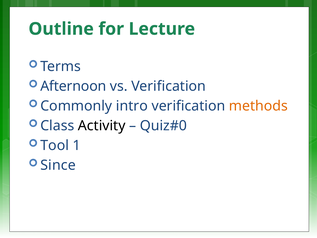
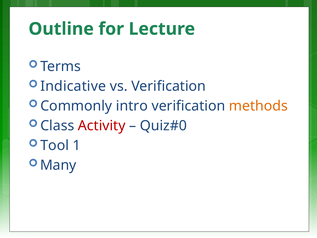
Afternoon: Afternoon -> Indicative (73, 86)
Activity colour: black -> red (102, 126)
Since: Since -> Many (58, 165)
